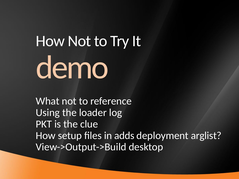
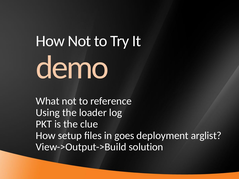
adds: adds -> goes (124, 136)
desktop: desktop -> solution (146, 147)
